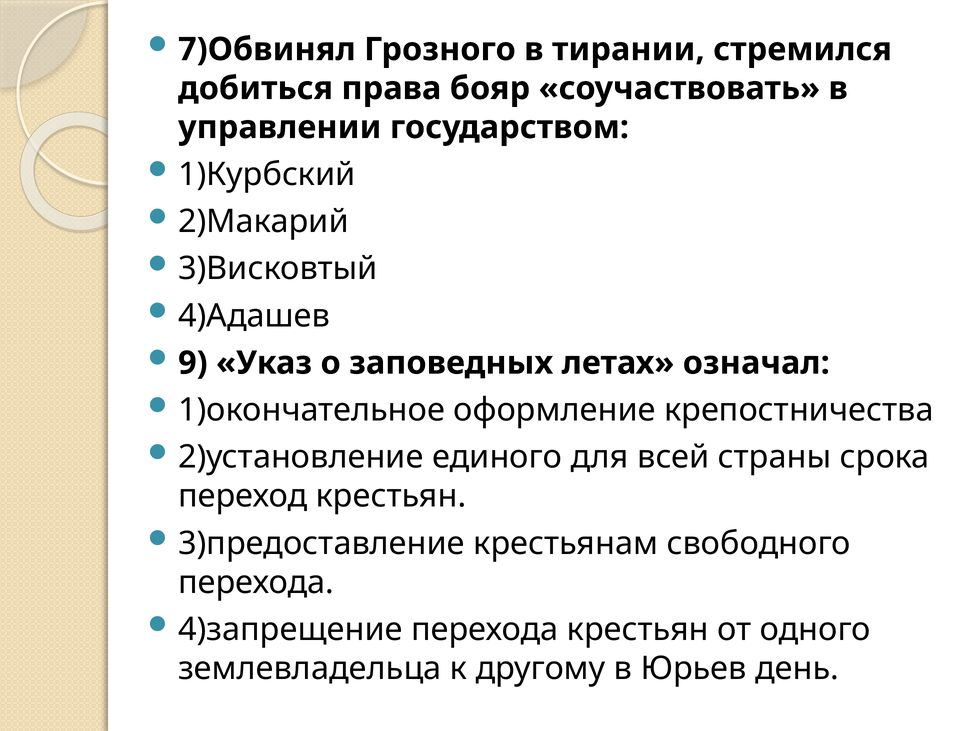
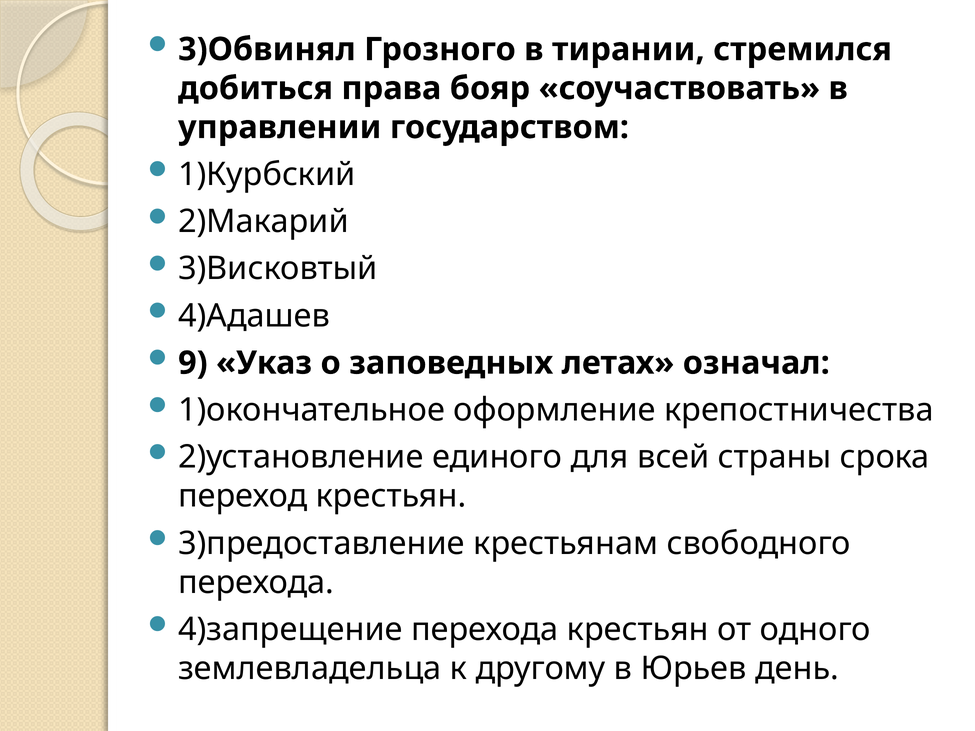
7)Обвинял: 7)Обвинял -> 3)Обвинял (267, 49)
